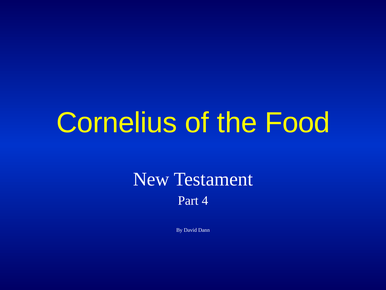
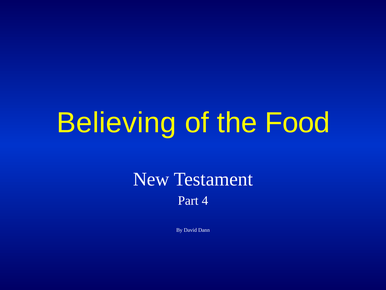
Cornelius: Cornelius -> Believing (116, 123)
